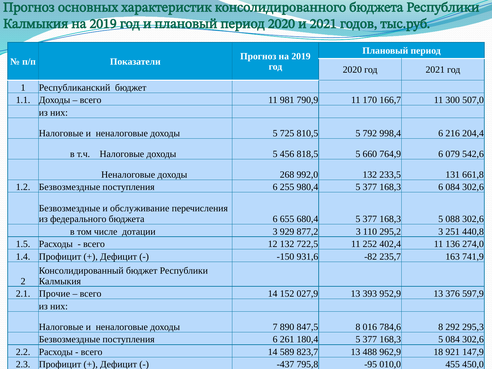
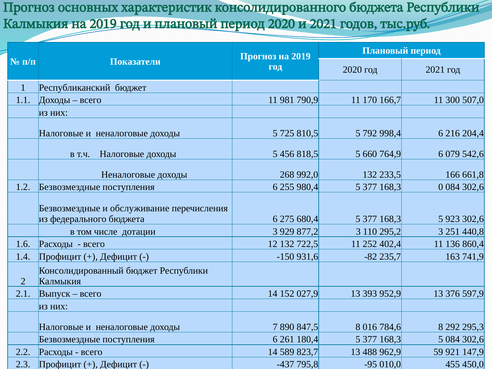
131: 131 -> 166 (453, 175)
168,3 6: 6 -> 0 (441, 187)
655: 655 -> 275 (287, 219)
088: 088 -> 923 (453, 219)
1.5: 1.5 -> 1.6 (23, 244)
274,0: 274,0 -> 860,4 (473, 244)
Прочие: Прочие -> Выпуск (55, 294)
18: 18 -> 59 (438, 352)
